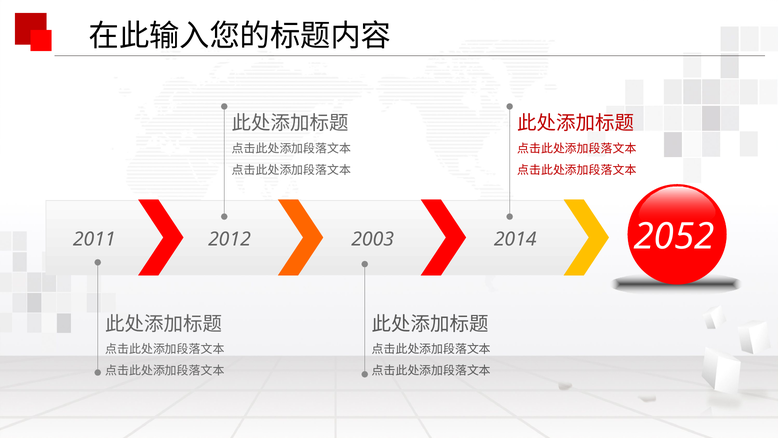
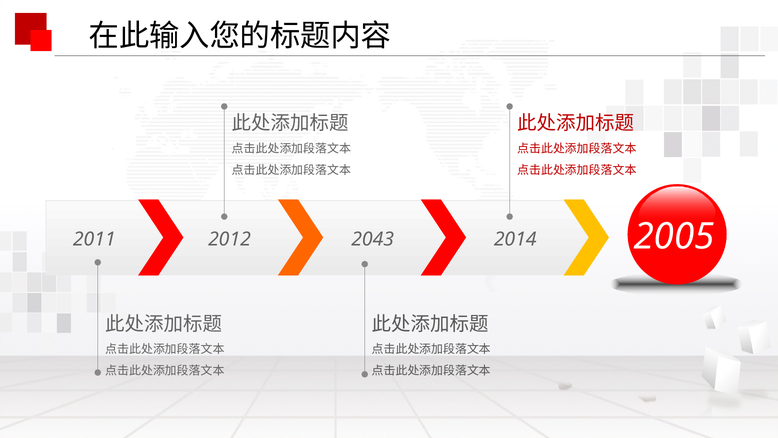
2052: 2052 -> 2005 (674, 237)
2003: 2003 -> 2043 (373, 239)
